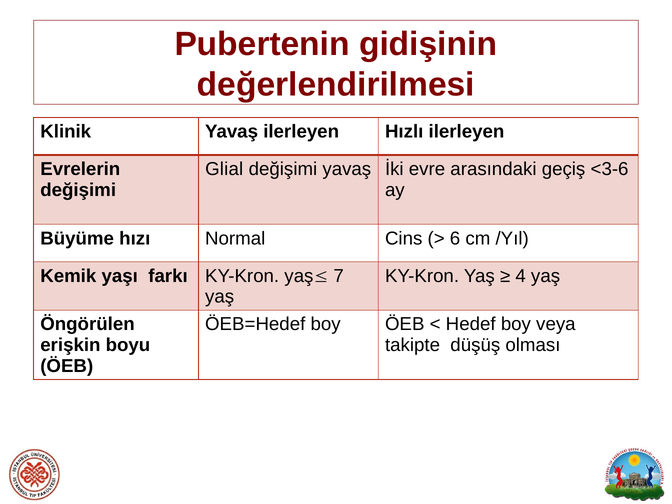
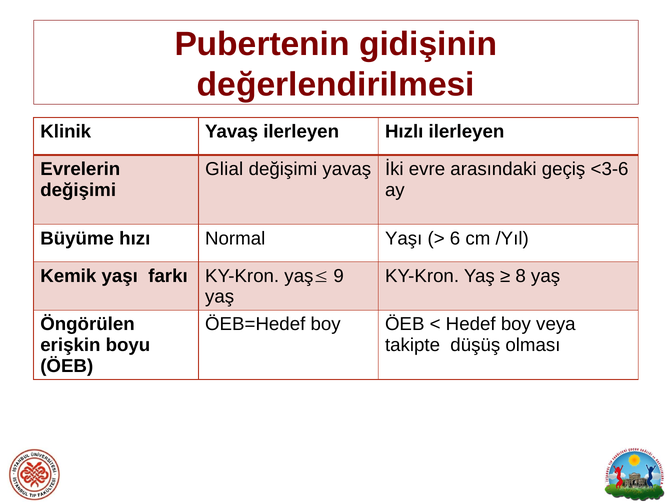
Normal Cins: Cins -> Yaşı (404, 238)
7: 7 -> 9 (339, 276)
4: 4 -> 8 (521, 276)
